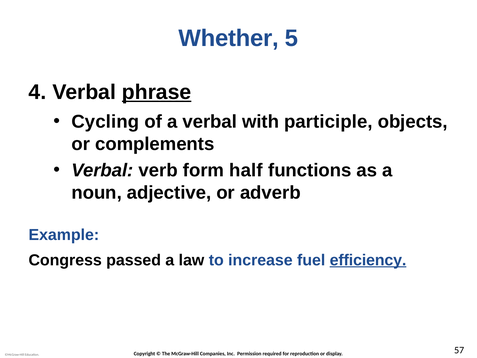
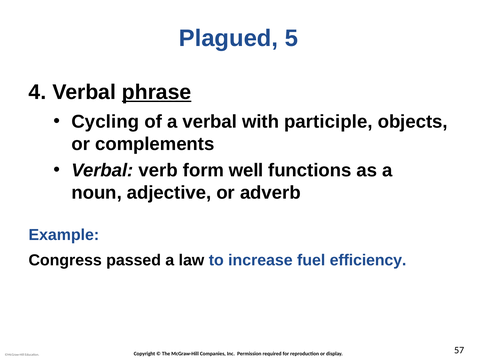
Whether: Whether -> Plagued (228, 38)
half: half -> well (246, 170)
efficiency underline: present -> none (368, 260)
